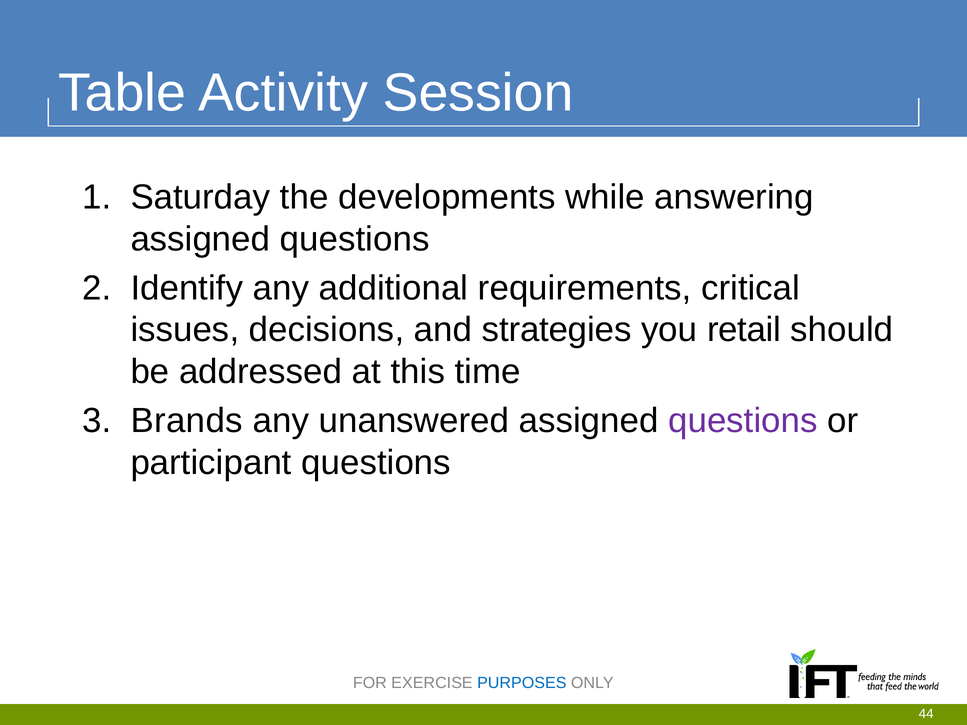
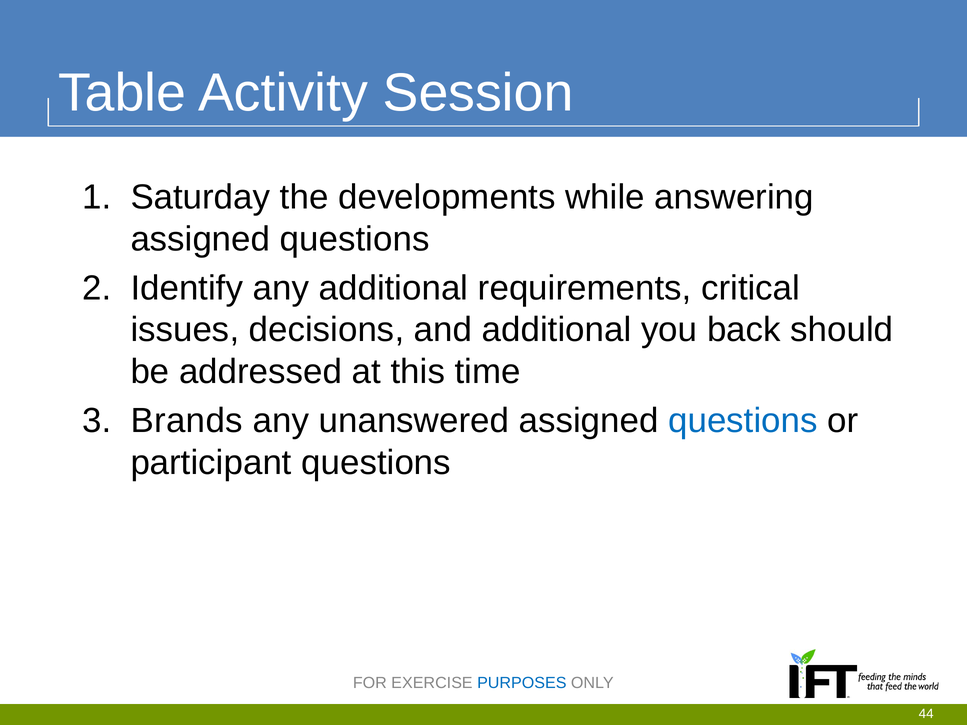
and strategies: strategies -> additional (557, 330)
retail: retail -> back (744, 330)
questions colour: purple -> blue (743, 421)
